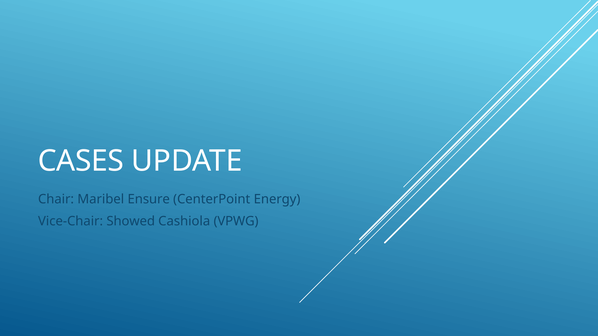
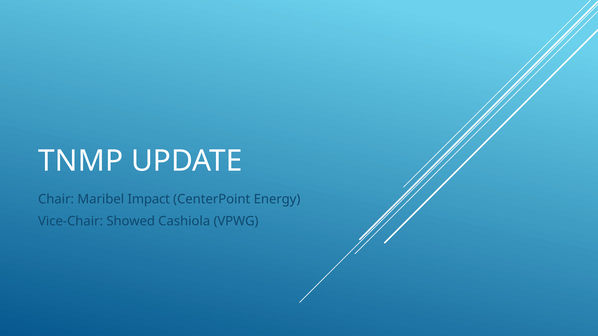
CASES: CASES -> TNMP (81, 161)
Ensure: Ensure -> Impact (149, 200)
